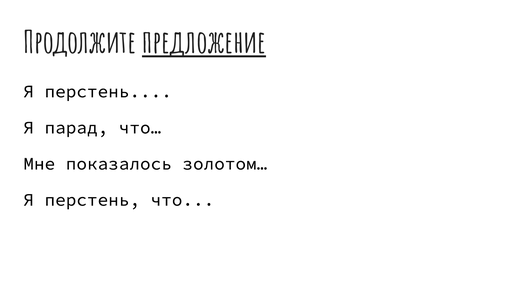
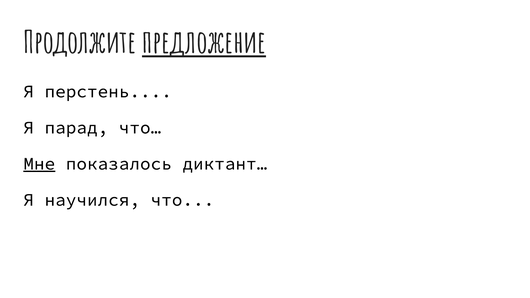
Мне underline: none -> present (39, 164)
золотом…: золотом… -> диктант… (225, 164)
перстень: перстень -> научился (92, 200)
